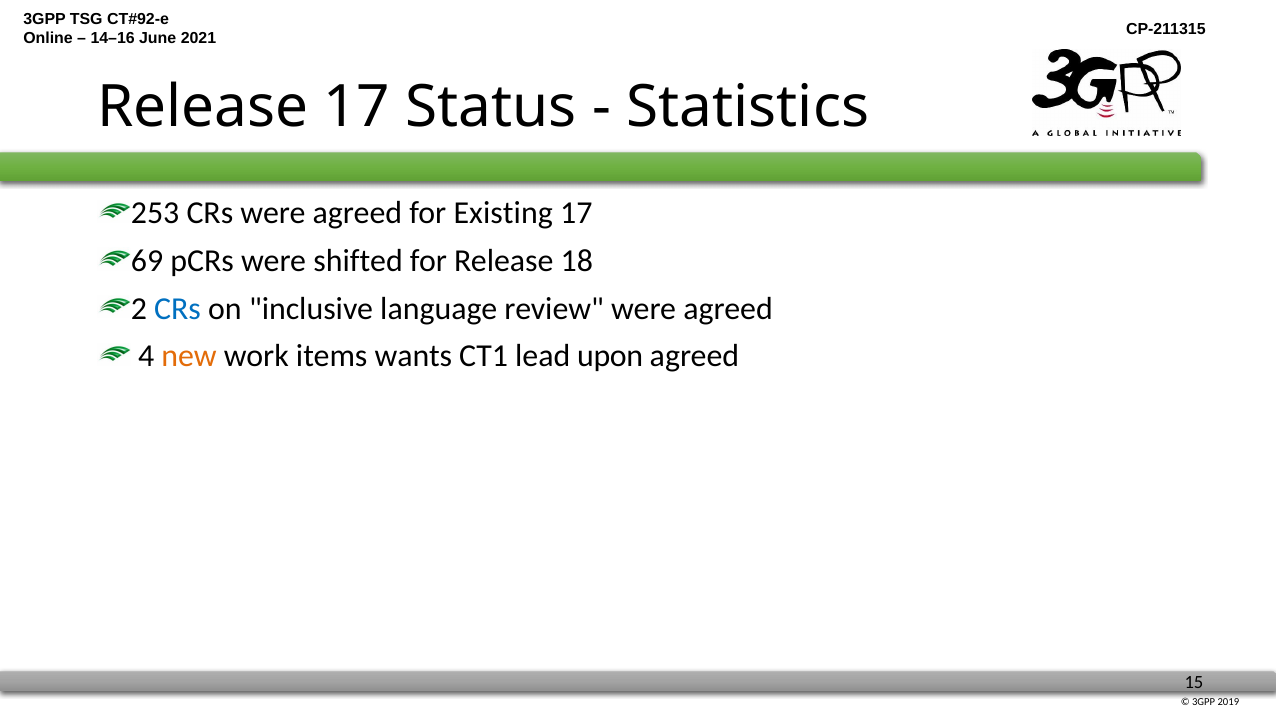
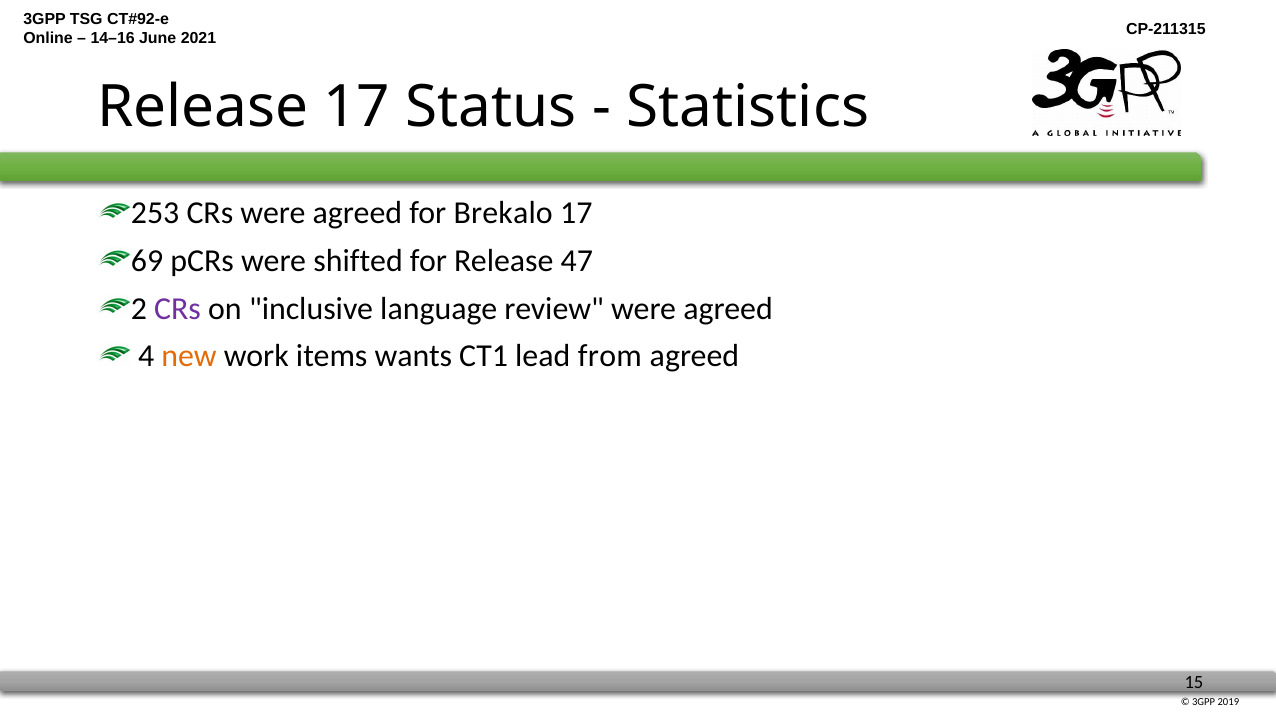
Existing: Existing -> Brekalo (503, 213)
18: 18 -> 47 (577, 261)
CRs colour: blue -> purple (178, 308)
upon: upon -> from (610, 356)
